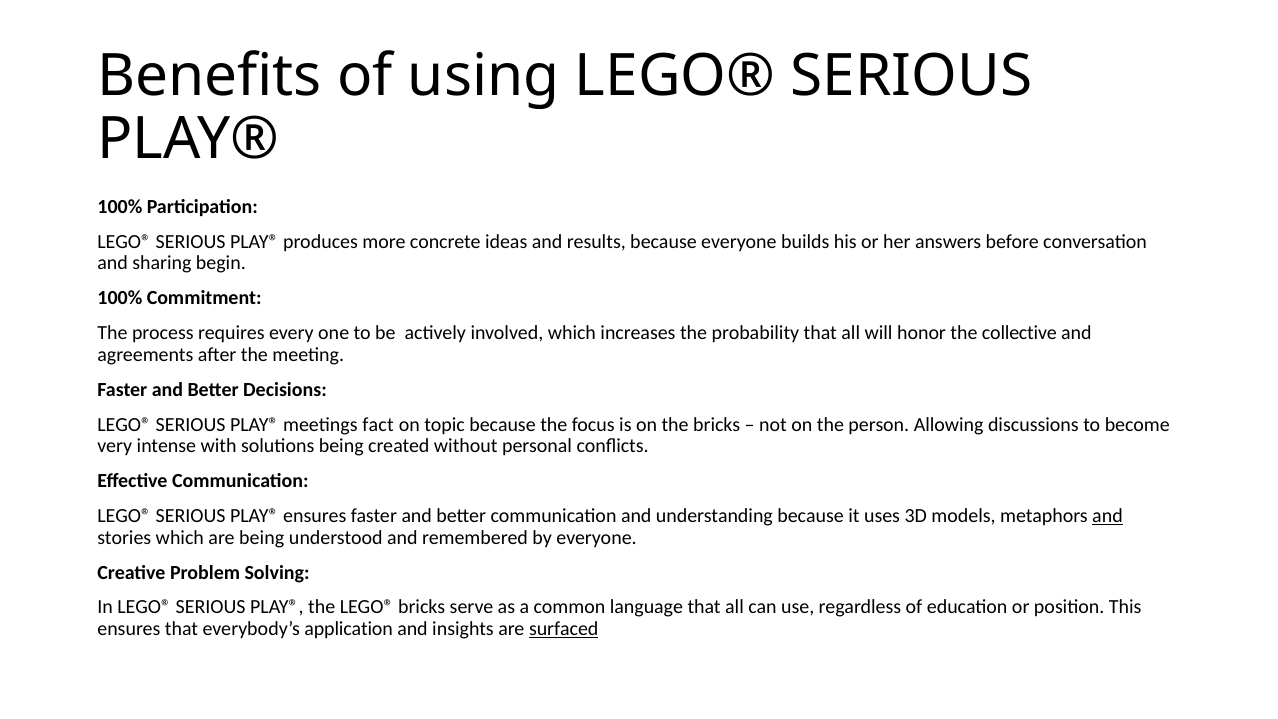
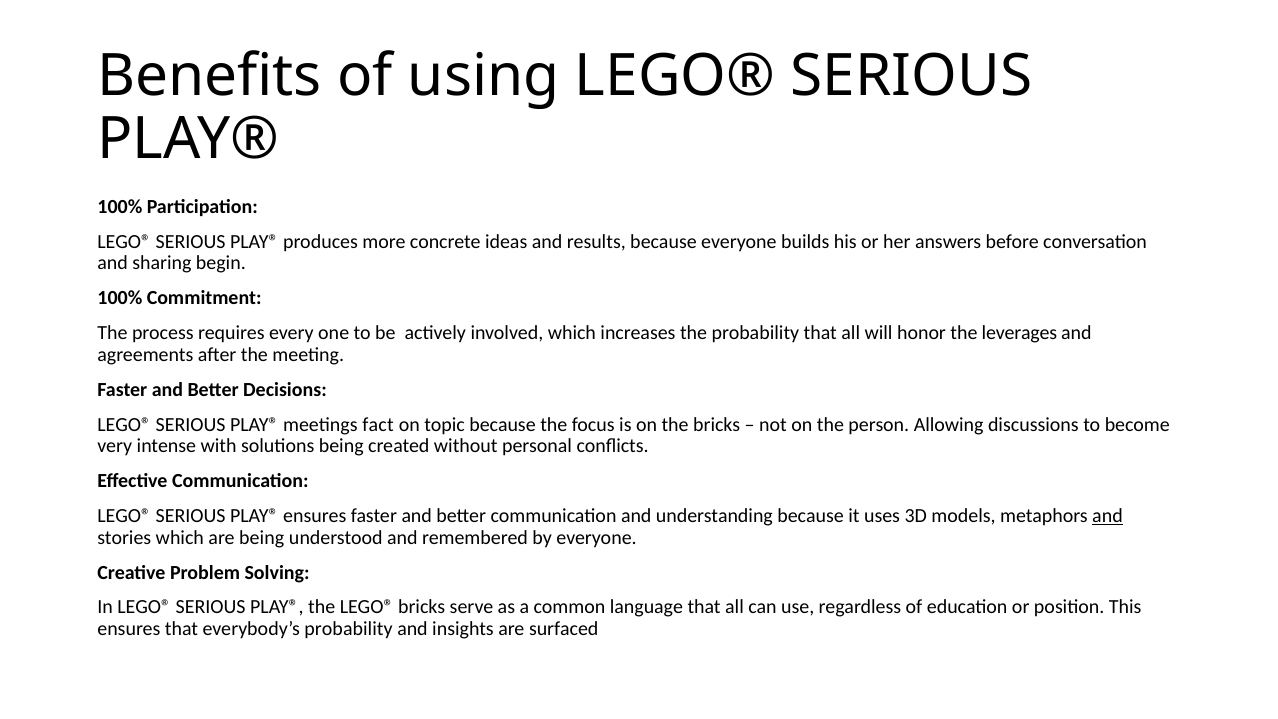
collective: collective -> leverages (1019, 333)
everybody’s application: application -> probability (349, 629)
surfaced underline: present -> none (564, 629)
